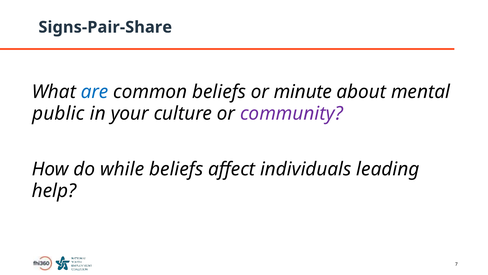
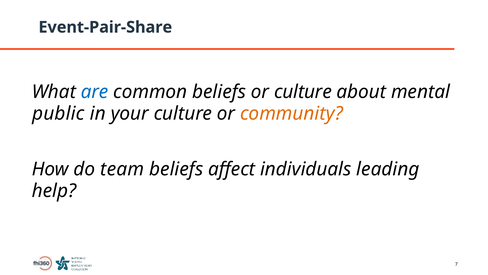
Signs-Pair-Share: Signs-Pair-Share -> Event-Pair-Share (105, 27)
or minute: minute -> culture (303, 92)
community colour: purple -> orange (291, 113)
while: while -> team (122, 169)
